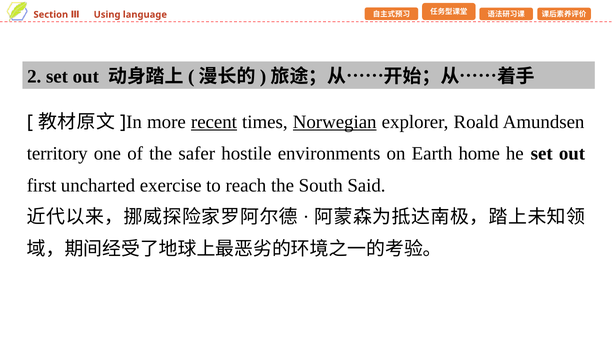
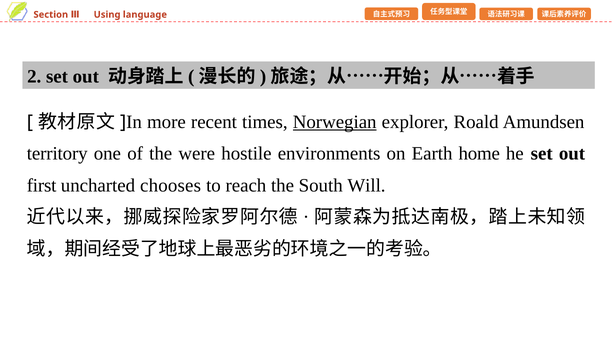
recent underline: present -> none (214, 122)
safer: safer -> were (197, 154)
exercise: exercise -> chooses (171, 185)
Said: Said -> Will (366, 185)
